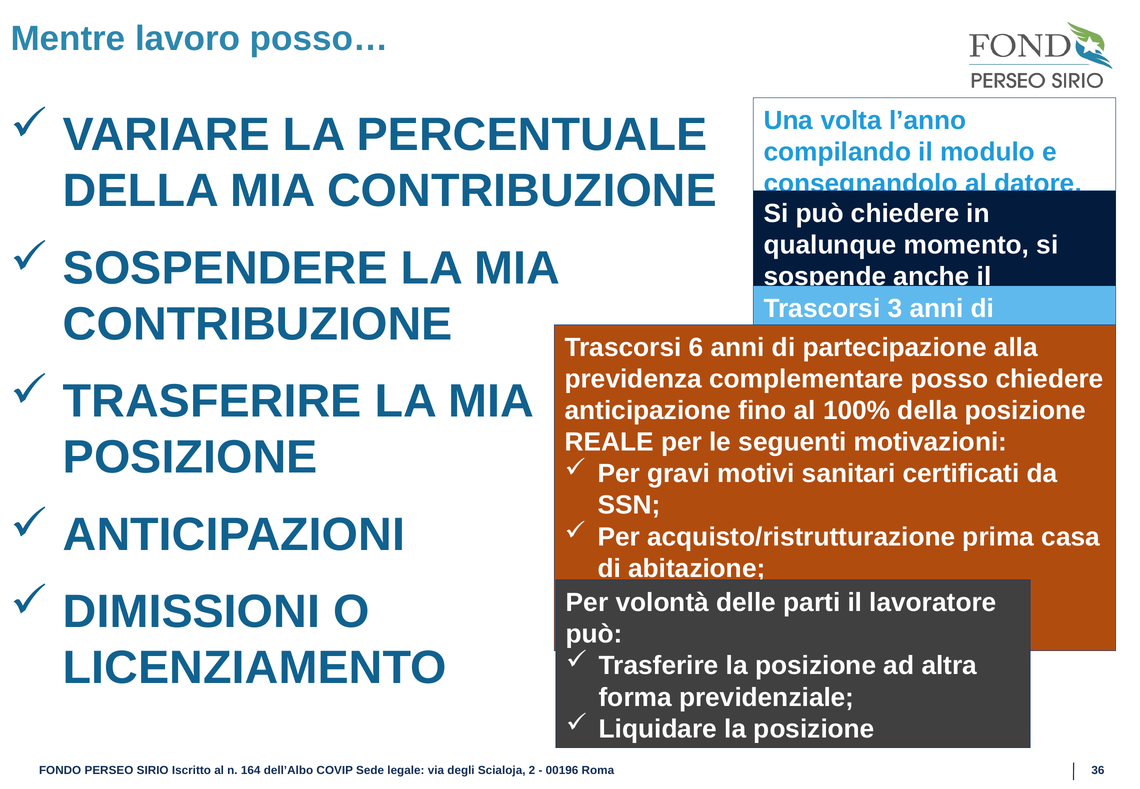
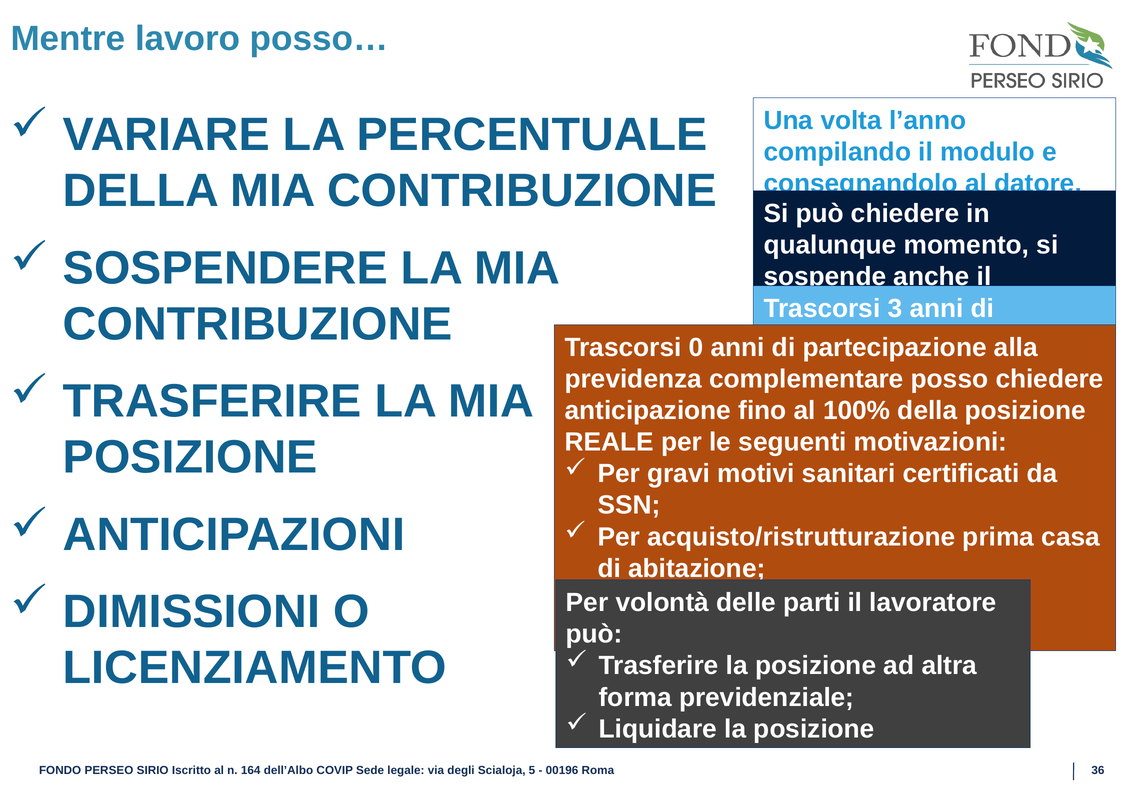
6: 6 -> 0 (696, 348)
2: 2 -> 5 (532, 771)
